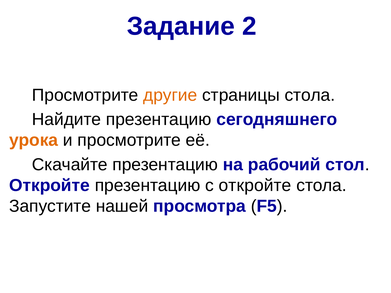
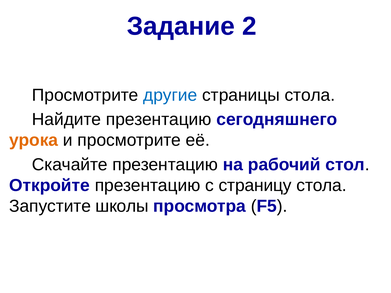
другие colour: orange -> blue (170, 95)
с откройте: откройте -> страницу (255, 186)
нашей: нашей -> школы (122, 206)
